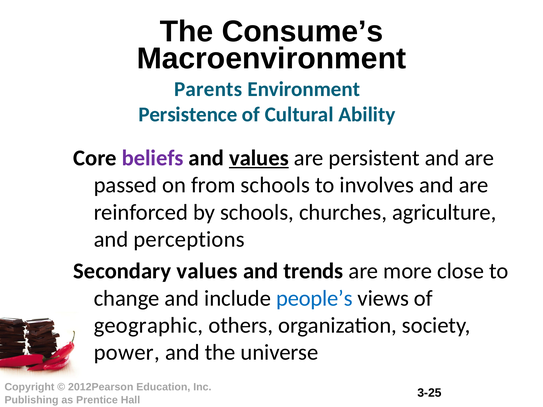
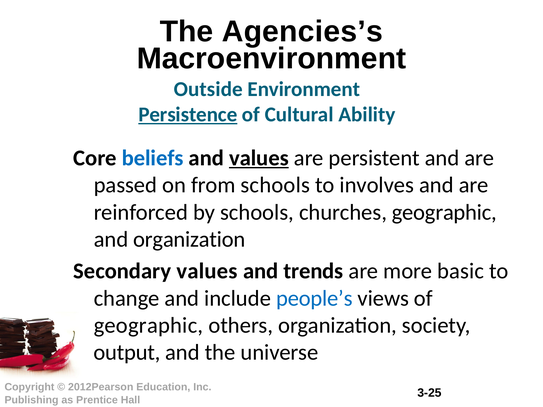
Consume’s: Consume’s -> Agencies’s (302, 32)
Parents: Parents -> Outside (208, 89)
Persistence underline: none -> present (188, 115)
beliefs colour: purple -> blue (153, 158)
churches agriculture: agriculture -> geographic (444, 212)
and perceptions: perceptions -> organization (189, 240)
close: close -> basic (461, 271)
power: power -> output (127, 353)
